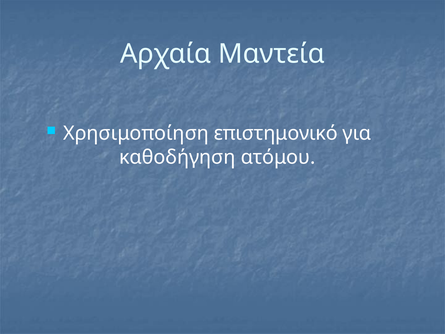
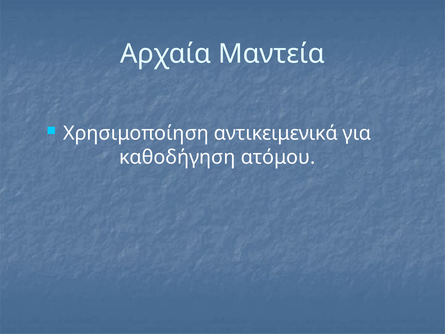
επιστημονικό: επιστημονικό -> αντικειμενικά (276, 133)
